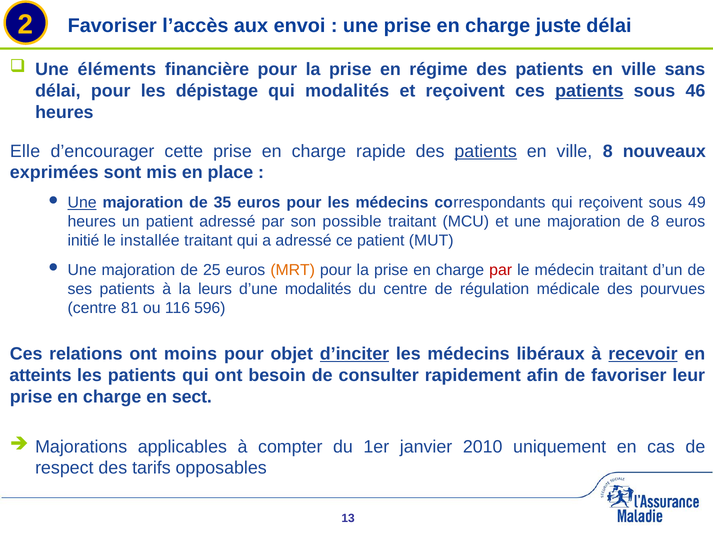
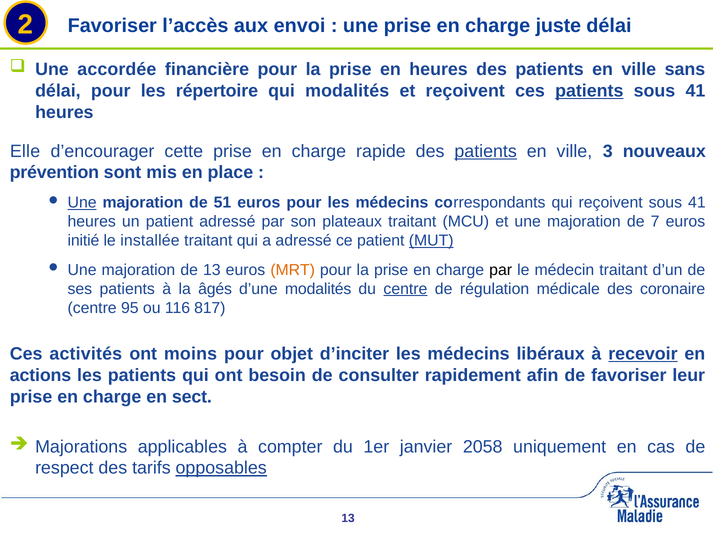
éléments: éléments -> accordée (117, 69)
en régime: régime -> heures (439, 69)
dépistage: dépistage -> répertoire (217, 91)
46: 46 -> 41 (695, 91)
ville 8: 8 -> 3 (608, 151)
exprimées: exprimées -> prévention (54, 172)
35: 35 -> 51 (222, 203)
reçoivent sous 49: 49 -> 41 (697, 203)
possible: possible -> plateaux (352, 222)
de 8: 8 -> 7 (655, 222)
MUT underline: none -> present (431, 241)
de 25: 25 -> 13 (212, 270)
par colour: red -> black (501, 270)
leurs: leurs -> âgés (215, 289)
centre underline: none -> present (405, 289)
pourvues: pourvues -> coronaire (673, 289)
81: 81 -> 95 (130, 308)
596: 596 -> 817 (210, 308)
relations: relations -> activités (86, 354)
d’inciter underline: present -> none (354, 354)
atteints: atteints -> actions (41, 375)
2010: 2010 -> 2058 (483, 446)
opposables underline: none -> present (221, 468)
